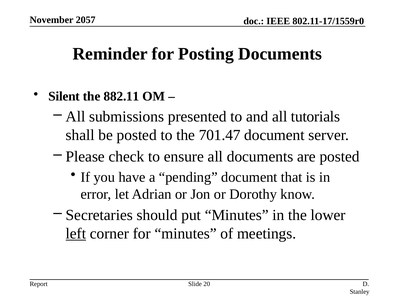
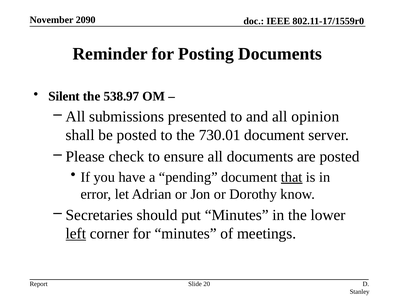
2057: 2057 -> 2090 (86, 20)
882.11: 882.11 -> 538.97 (121, 96)
tutorials: tutorials -> opinion (315, 117)
701.47: 701.47 -> 730.01 (220, 135)
that underline: none -> present (292, 177)
